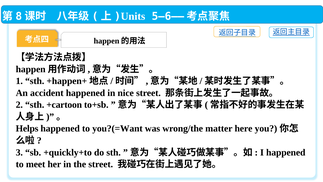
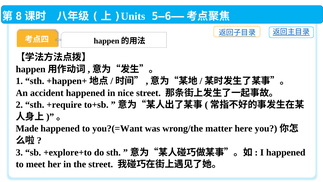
+cartoon: +cartoon -> +require (64, 105)
Helps: Helps -> Made (27, 128)
+quickly+to: +quickly+to -> +explore+to (68, 152)
